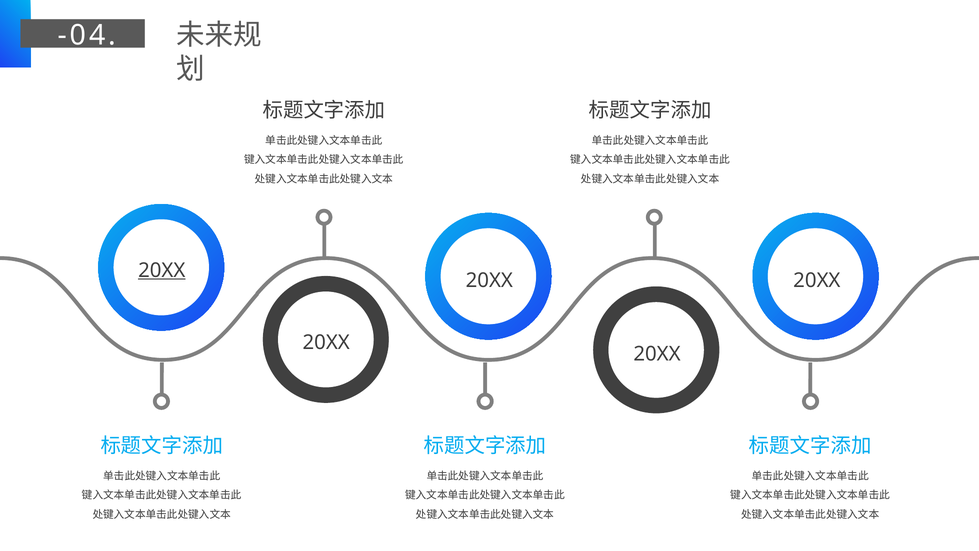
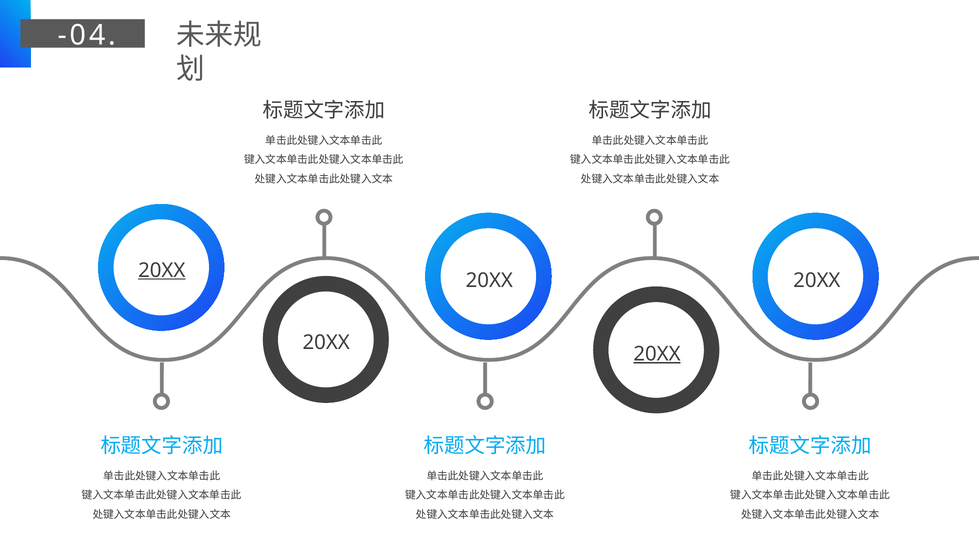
20XX underline: none -> present (657, 354)
